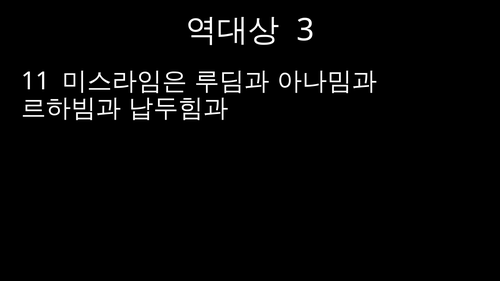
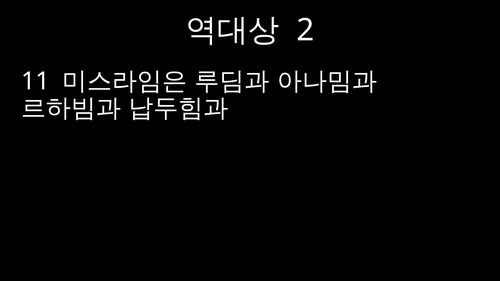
3: 3 -> 2 (305, 30)
